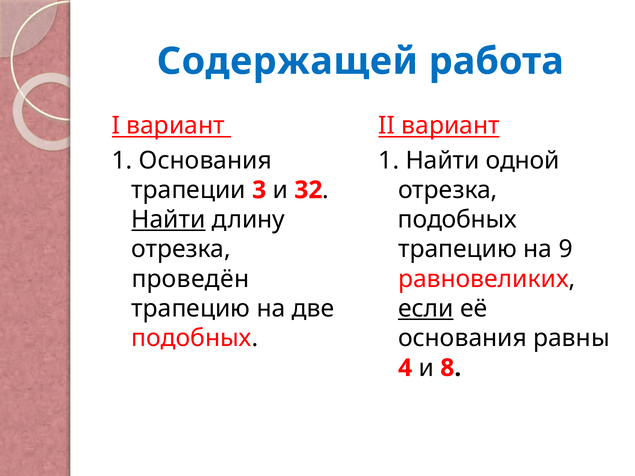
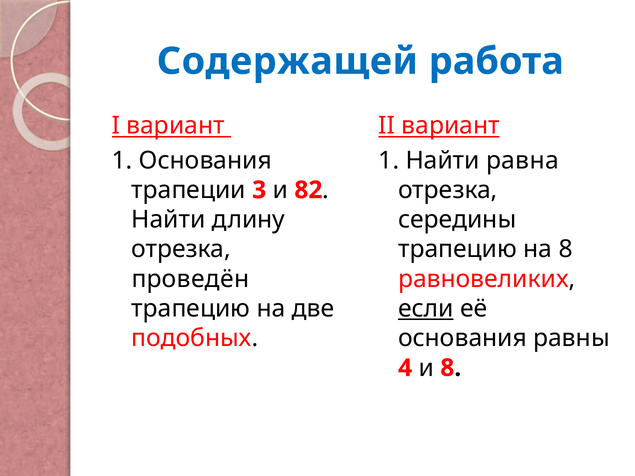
одной: одной -> равна (522, 160)
32: 32 -> 82 (308, 190)
Найти underline: present -> none (168, 220)
подобных: подобных -> середины (457, 220)
на 9: 9 -> 8 (566, 249)
